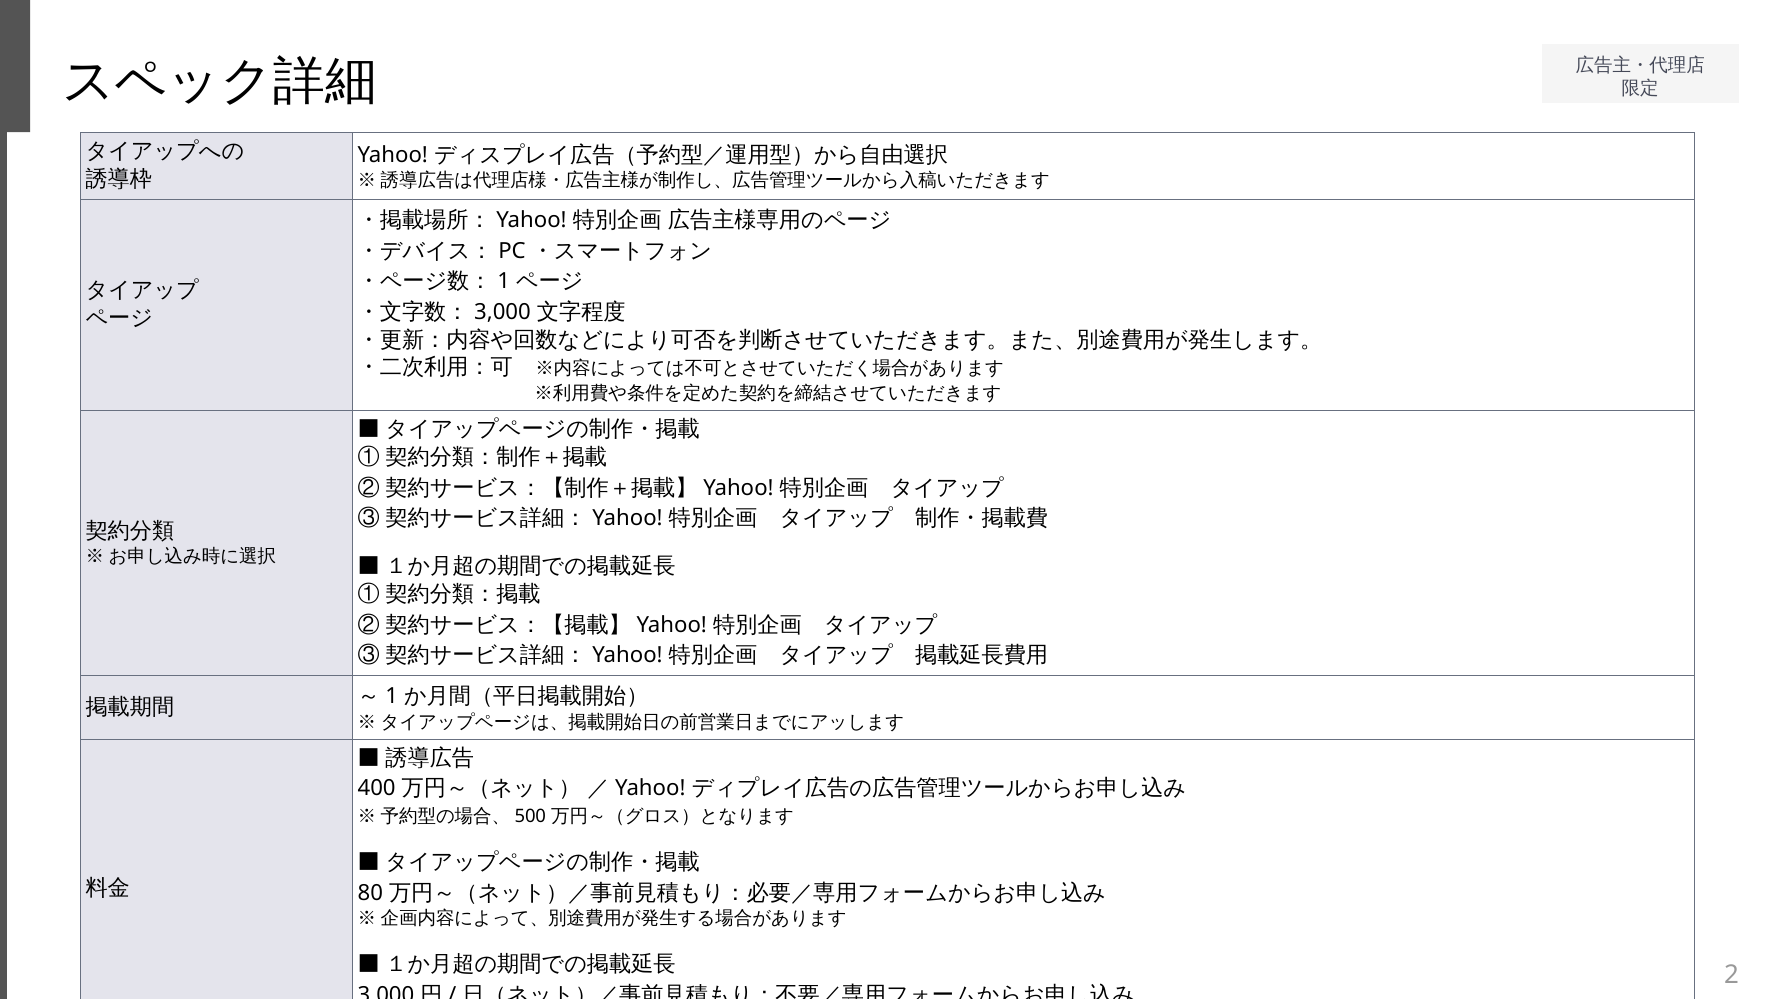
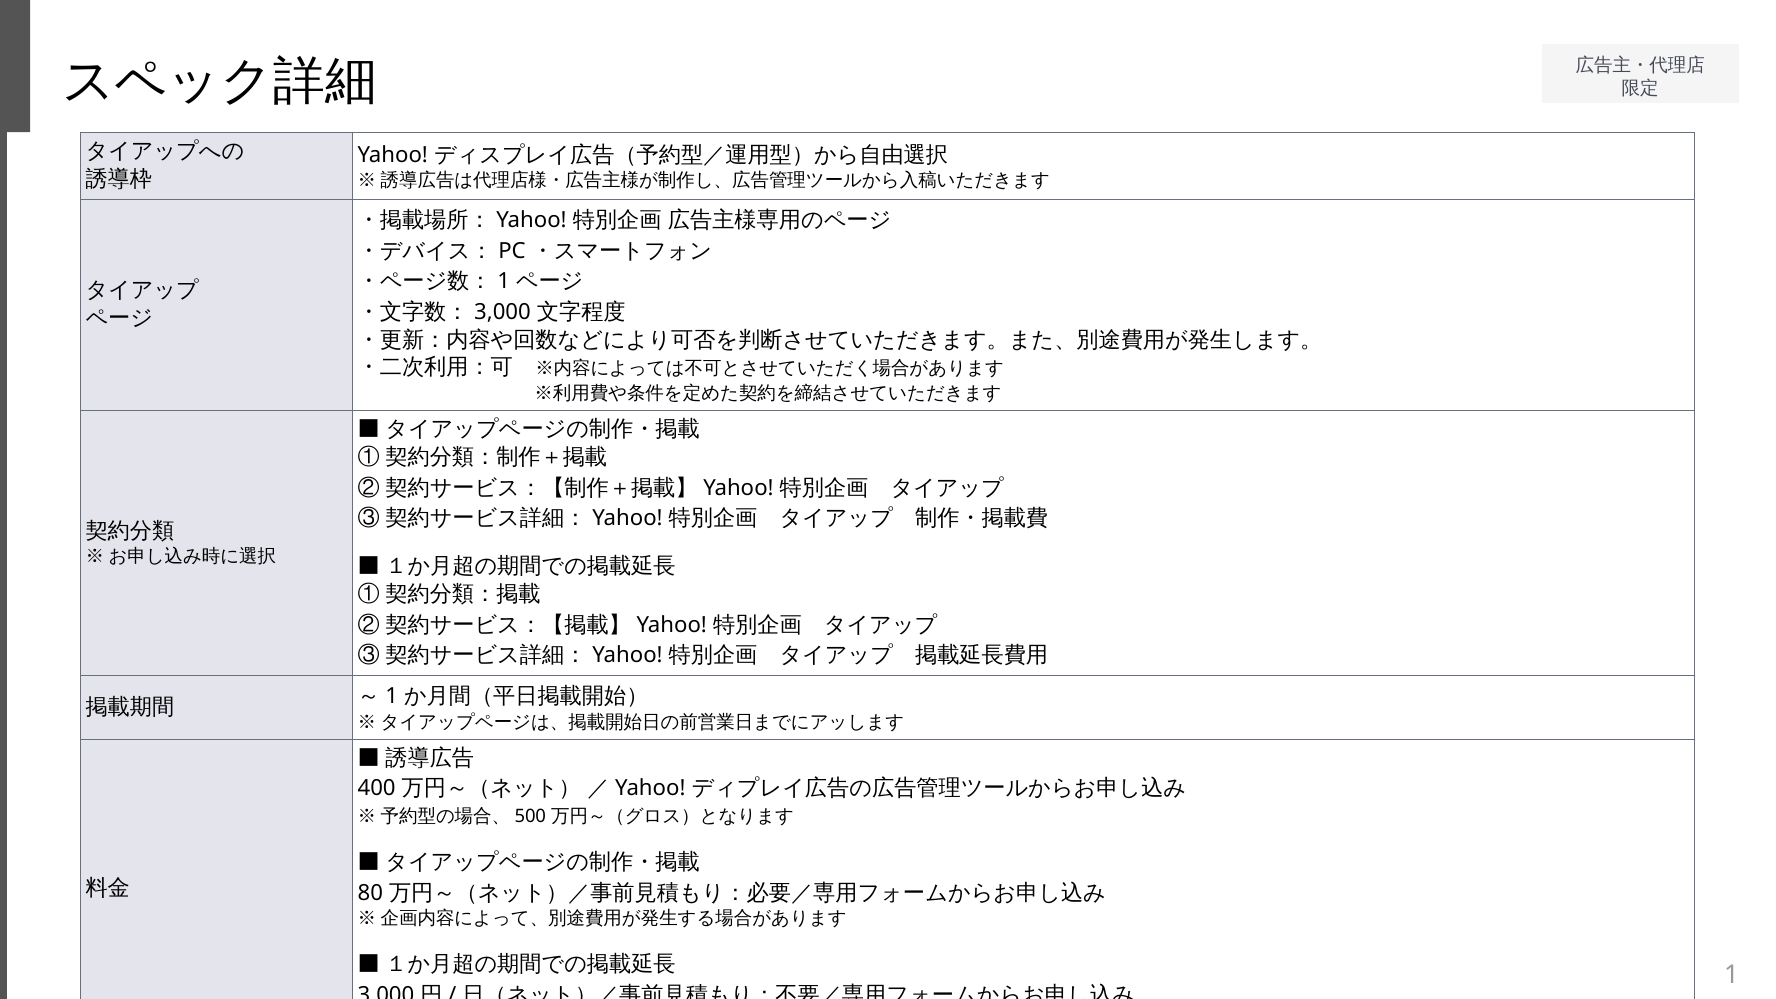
2: 2 -> 1 (1731, 974)
